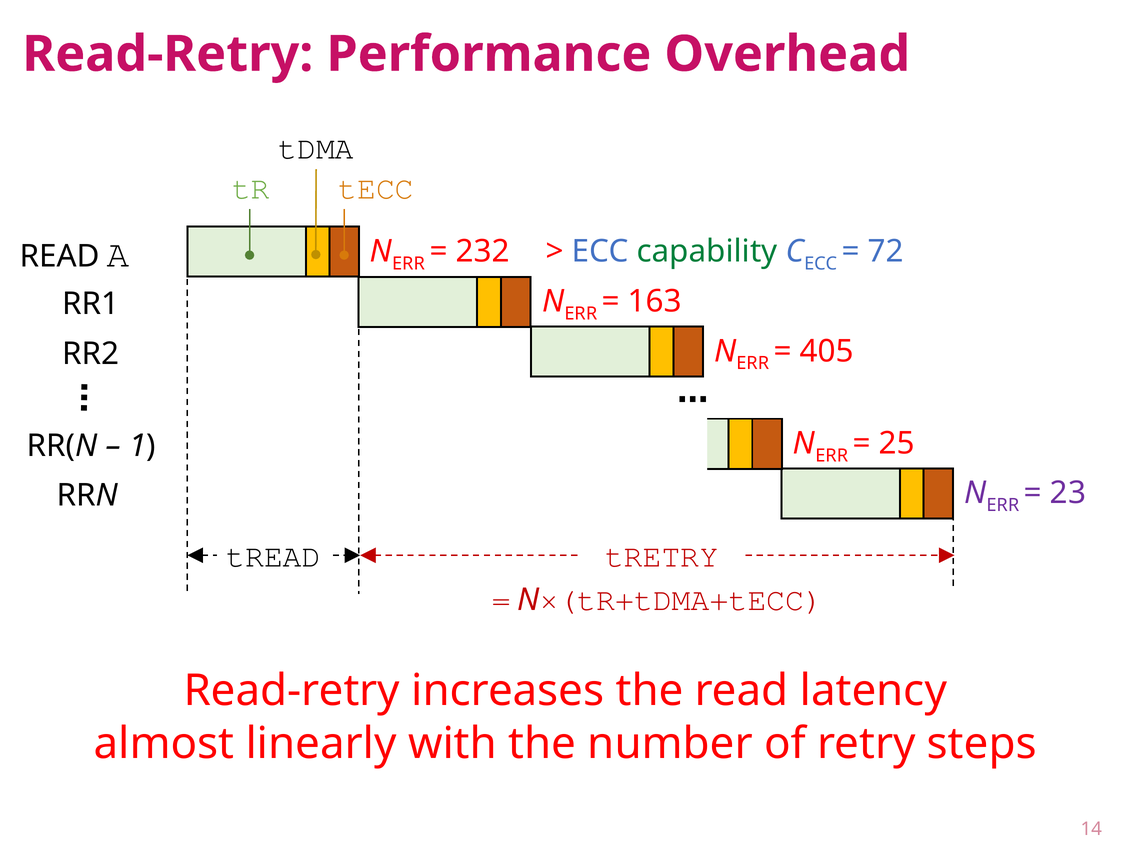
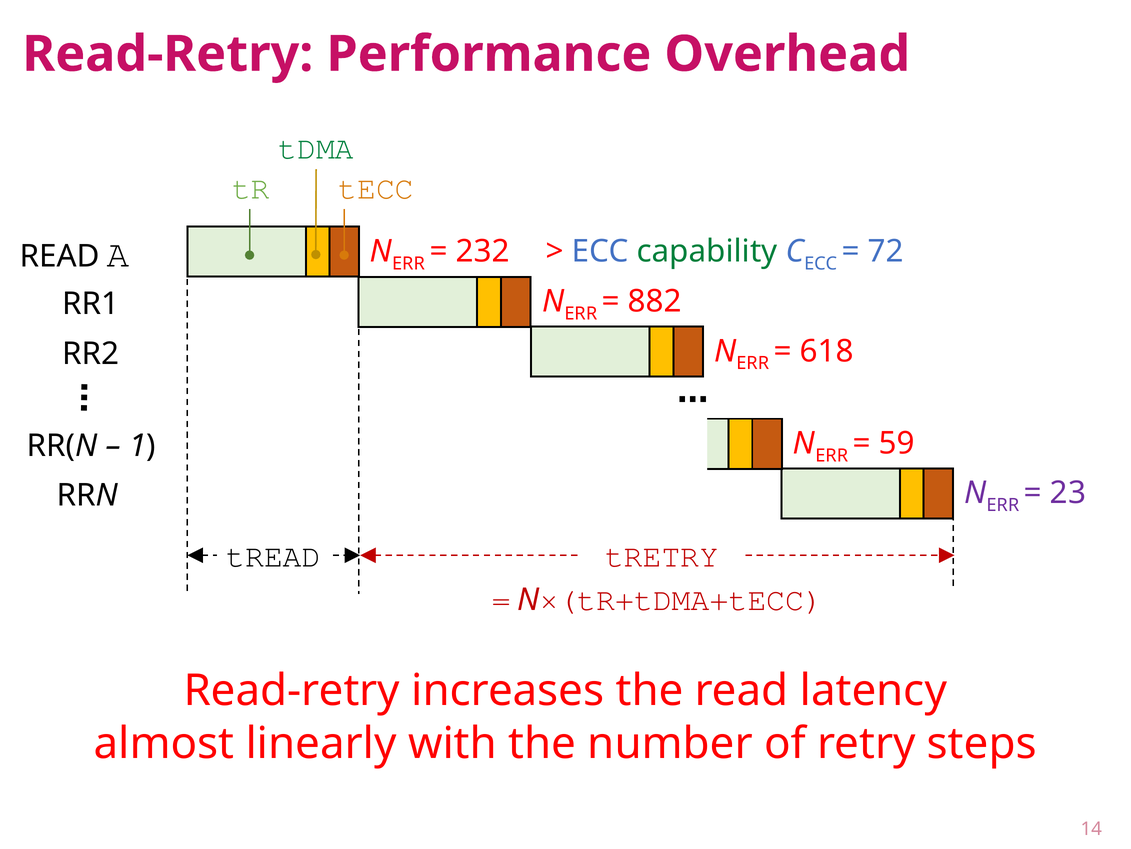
tDMA colour: black -> green (316, 148)
163: 163 -> 882 (655, 301)
405: 405 -> 618 (827, 351)
25: 25 -> 59 (897, 443)
